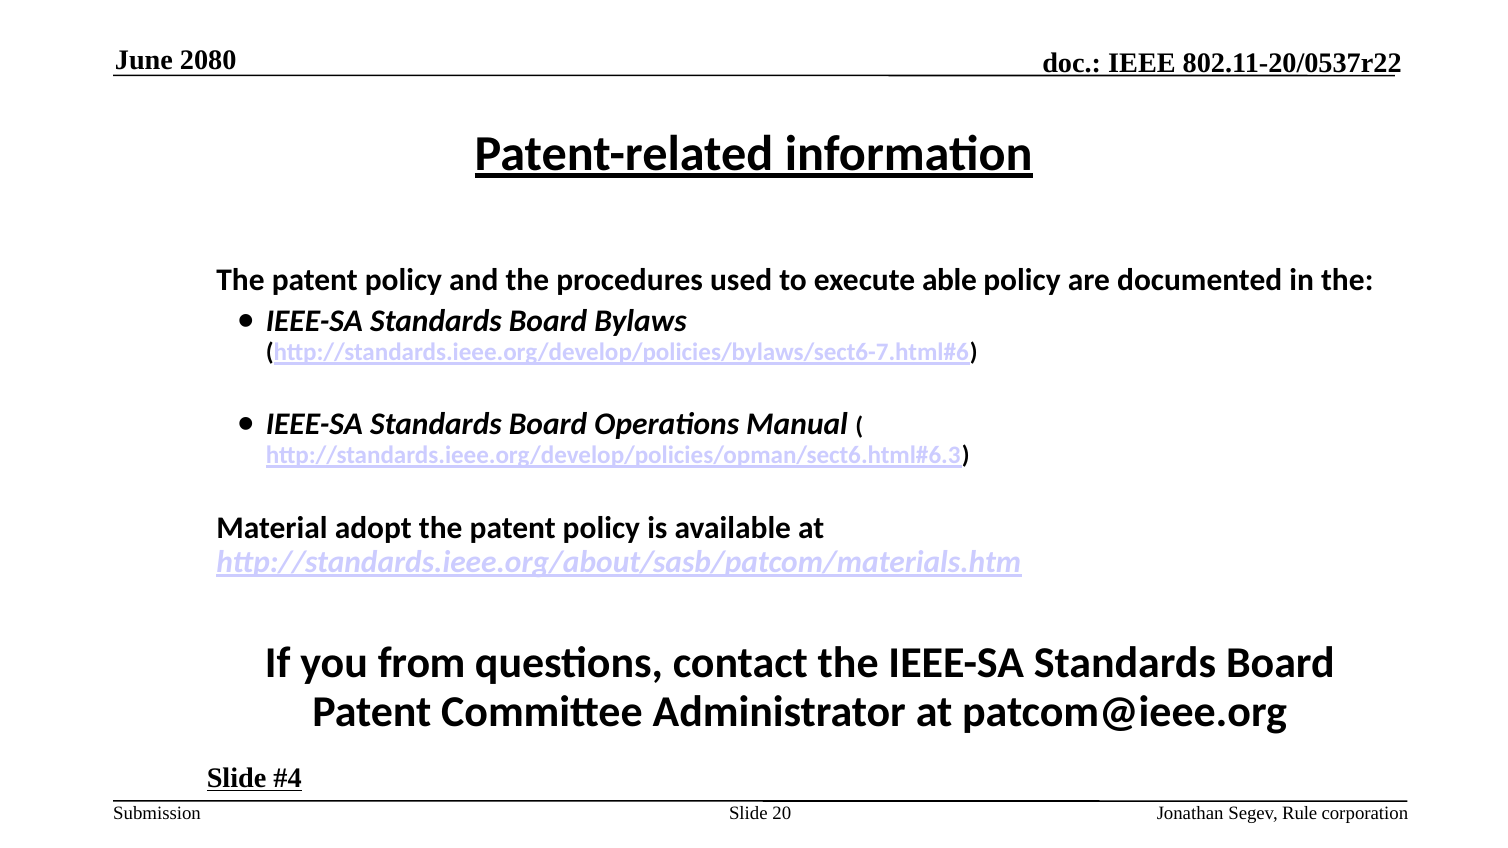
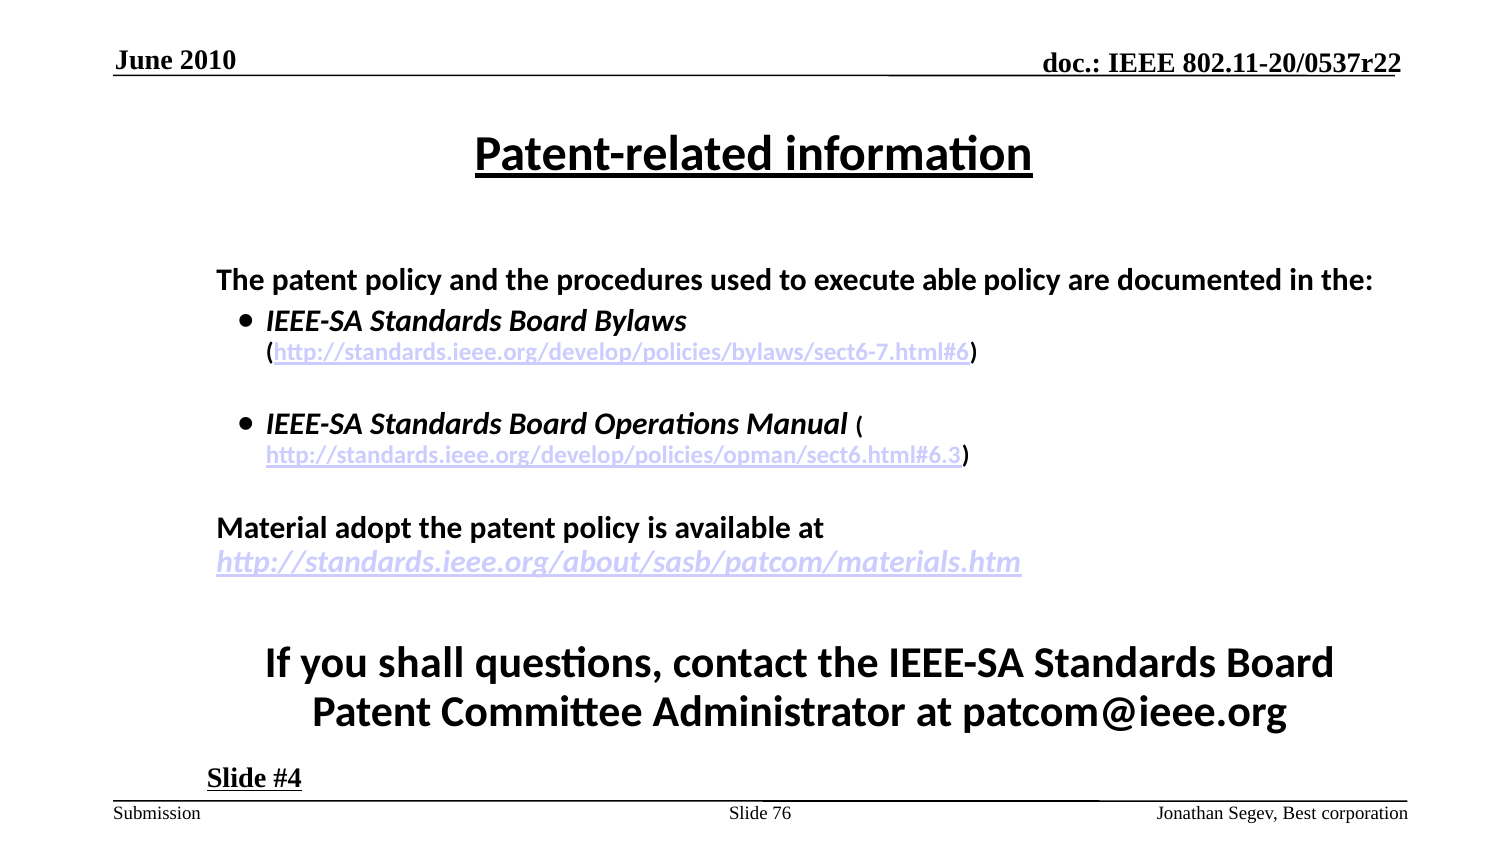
2080: 2080 -> 2010 (208, 60)
from: from -> shall (421, 663)
20: 20 -> 76 (782, 814)
Rule: Rule -> Best (1300, 814)
